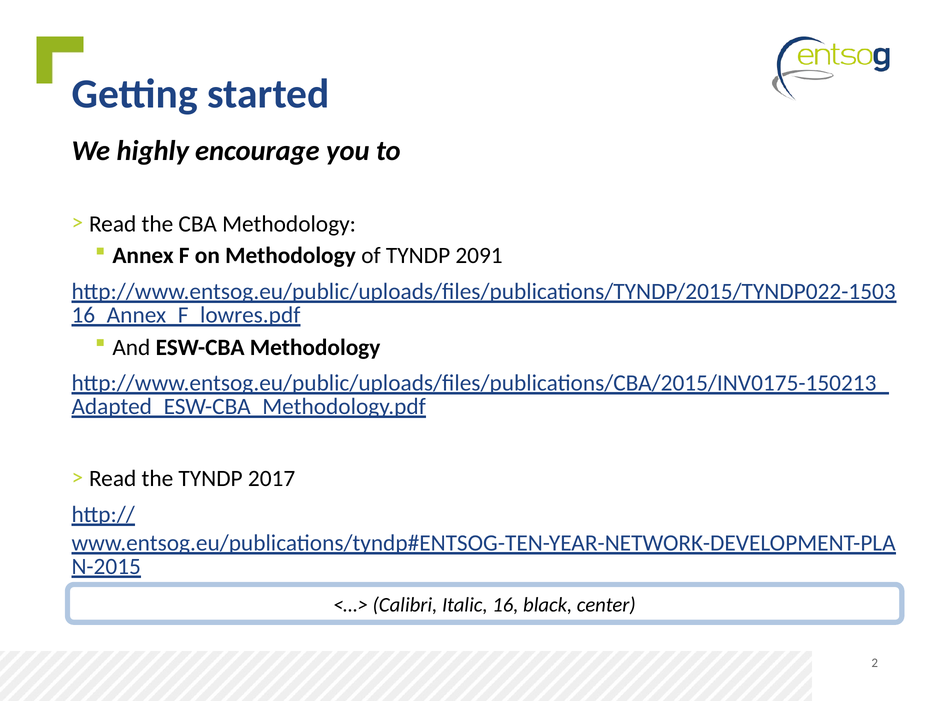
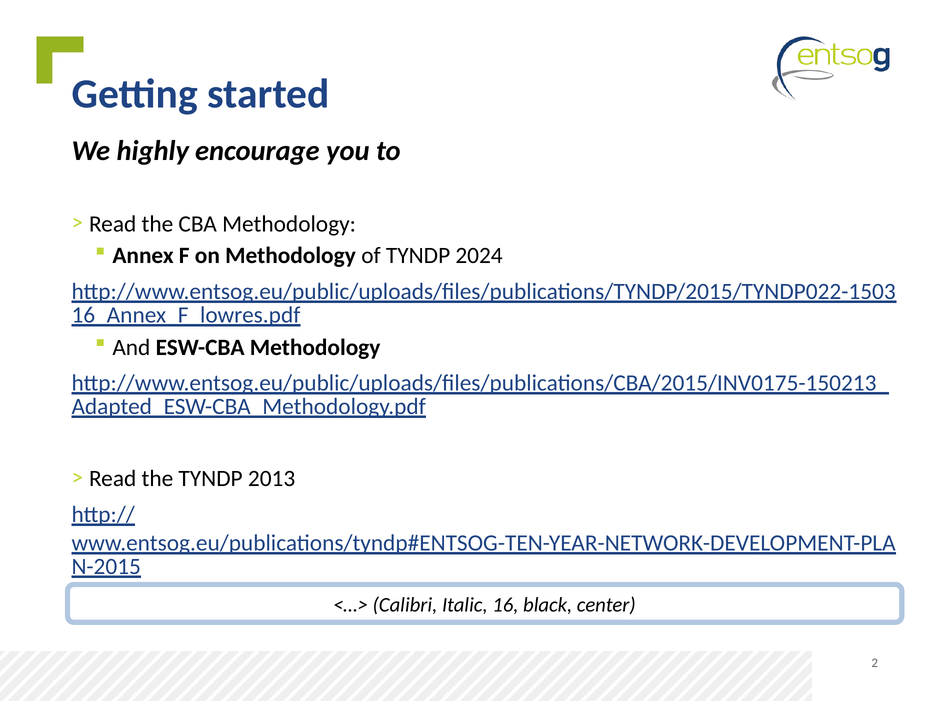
2091: 2091 -> 2024 (479, 256)
2017: 2017 -> 2013 (272, 478)
